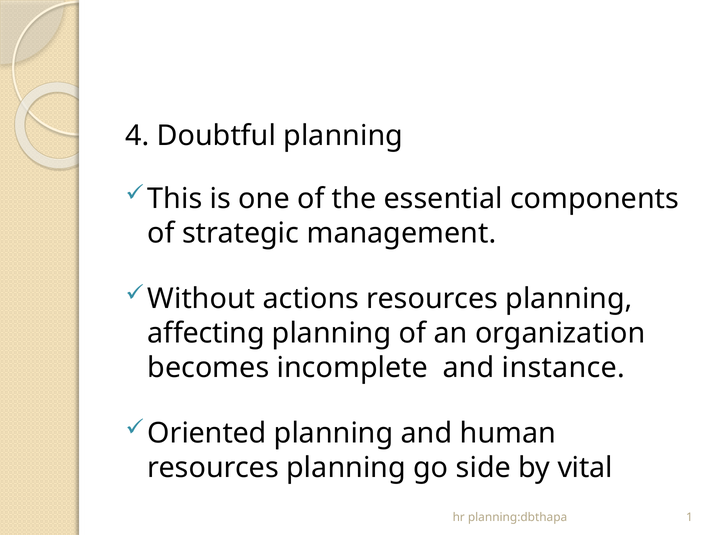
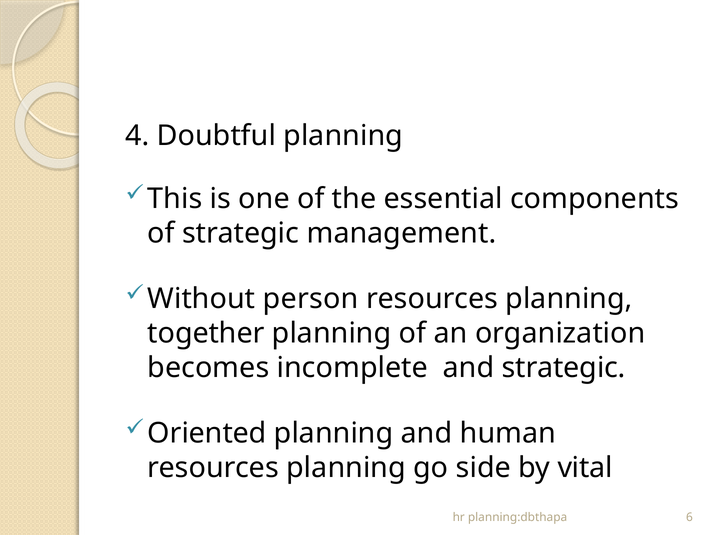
actions: actions -> person (311, 299)
affecting: affecting -> together (206, 333)
and instance: instance -> strategic (564, 367)
1: 1 -> 6 (689, 517)
